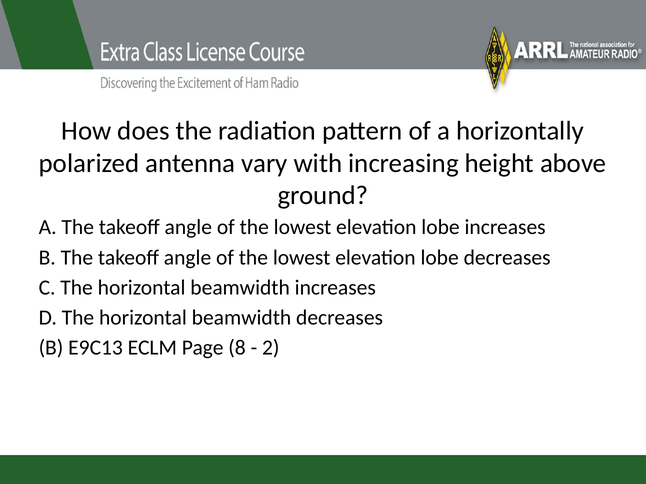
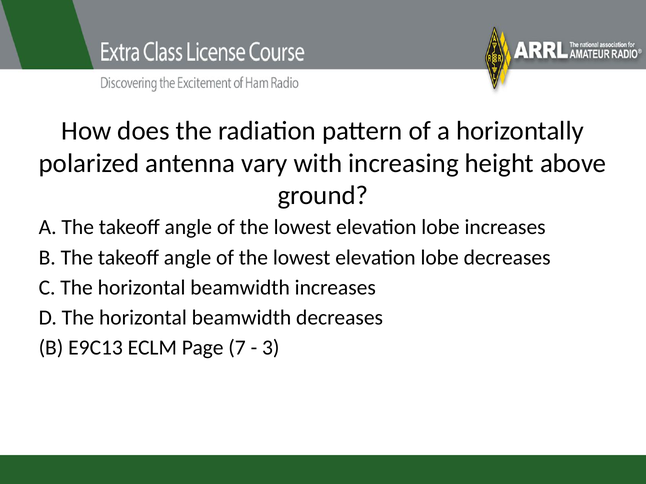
8: 8 -> 7 (237, 348)
2: 2 -> 3 (271, 348)
